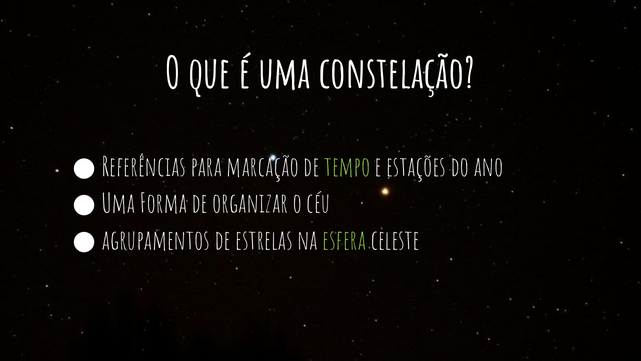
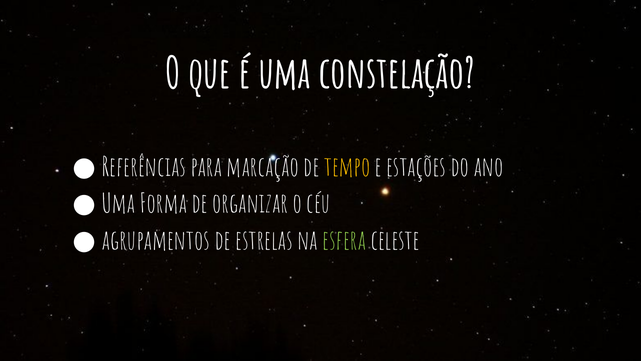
tempo colour: light green -> yellow (347, 167)
